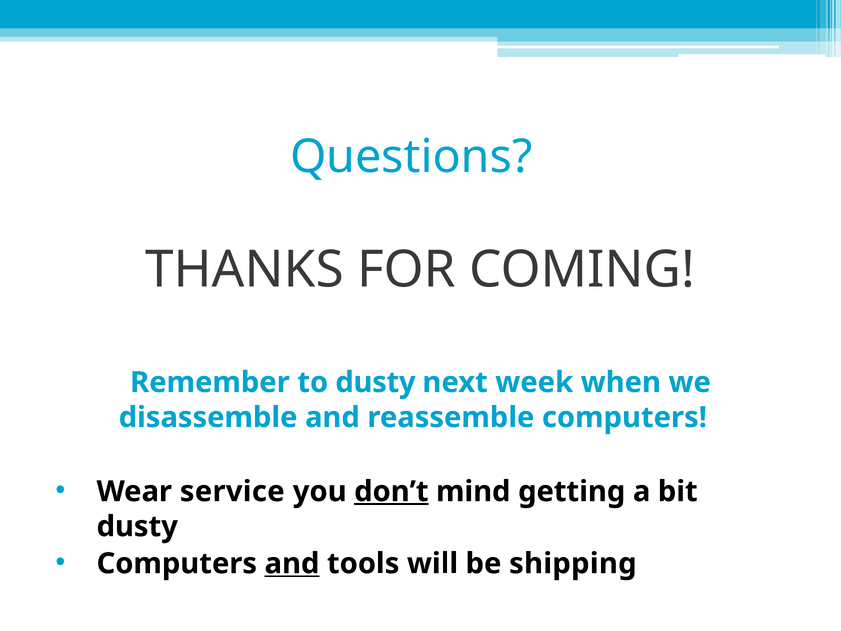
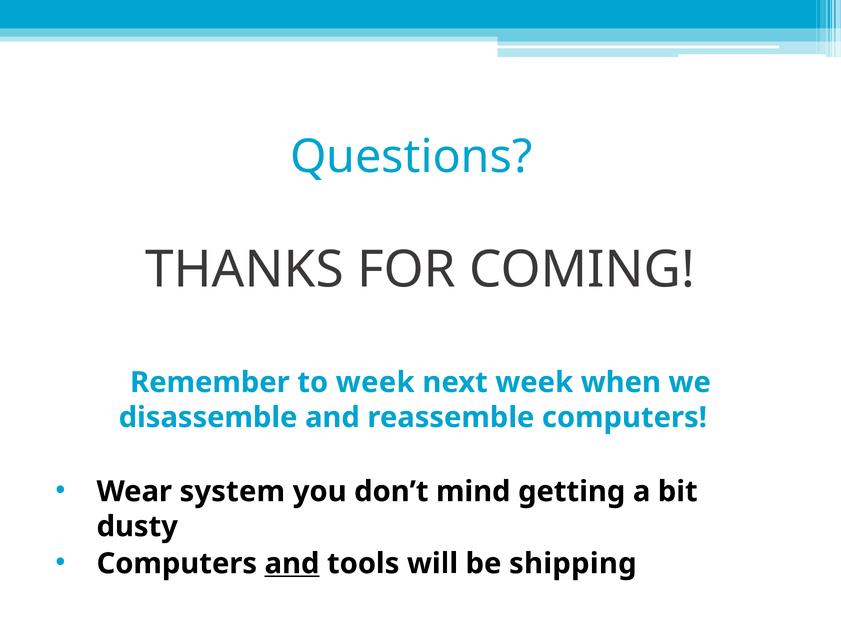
to dusty: dusty -> week (375, 382)
service: service -> system (232, 491)
don’t underline: present -> none (391, 491)
